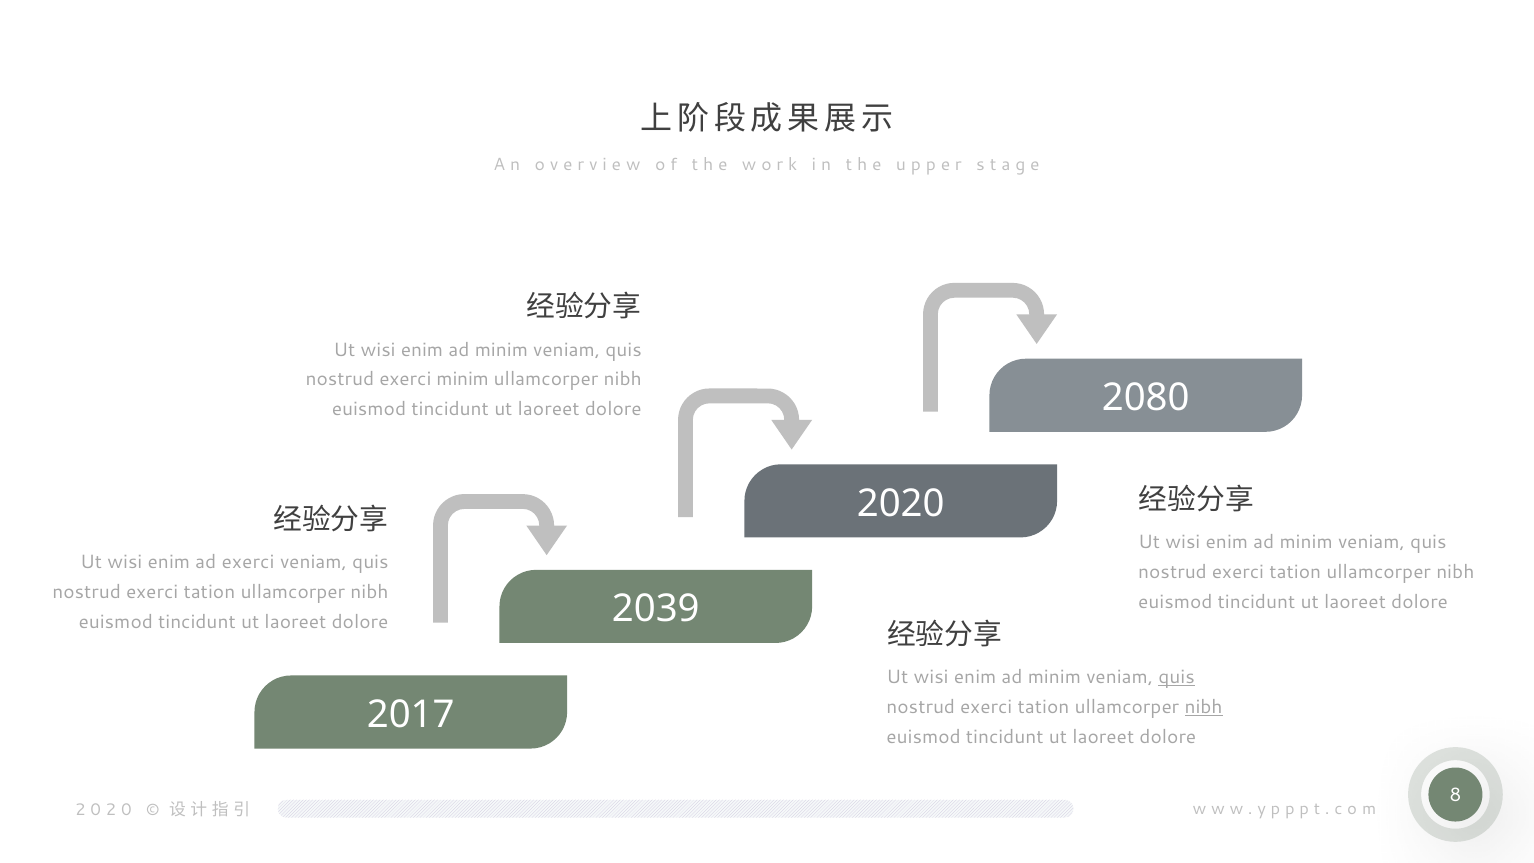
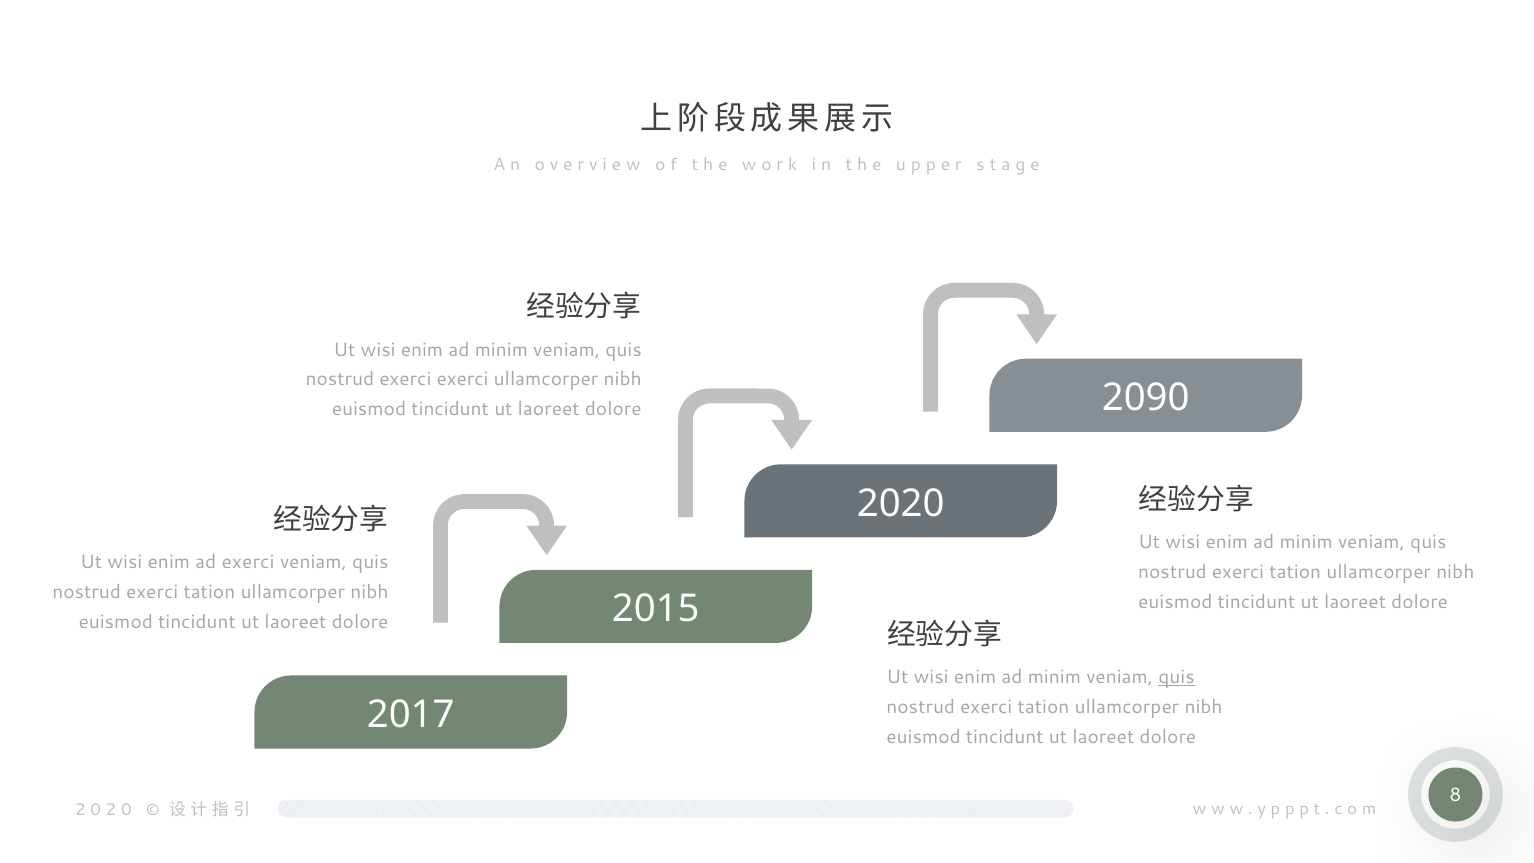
exerci minim: minim -> exerci (463, 380)
2080: 2080 -> 2090 (1146, 398)
2039: 2039 -> 2015 (656, 609)
nibh underline: present -> none (1204, 707)
